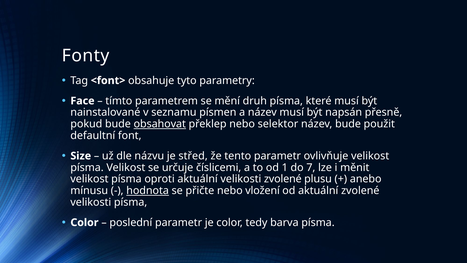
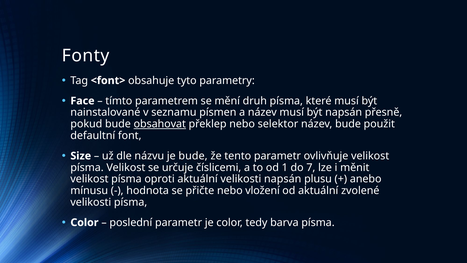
je střed: střed -> bude (193, 156)
velikosti zvolené: zvolené -> napsán (283, 179)
hodnota underline: present -> none (148, 190)
